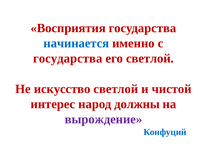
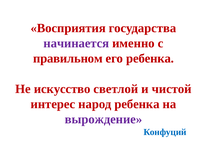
начинается colour: blue -> purple (76, 43)
государства: государства -> правильном (68, 59)
его светлой: светлой -> ребенка (150, 59)
народ должны: должны -> ребенка (137, 104)
